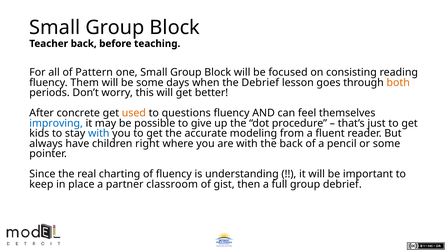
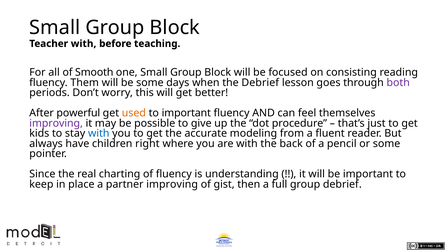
Teacher back: back -> with (84, 44)
Pattern: Pattern -> Smooth (94, 72)
both colour: orange -> purple (398, 83)
concrete: concrete -> powerful (78, 113)
to questions: questions -> important (186, 113)
improving colour: blue -> purple (56, 123)
partner classroom: classroom -> improving (172, 184)
